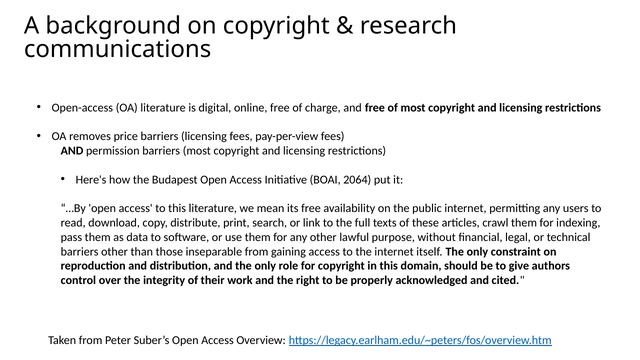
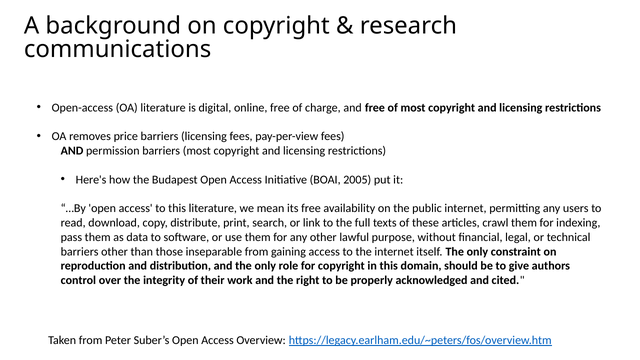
2064: 2064 -> 2005 (357, 180)
